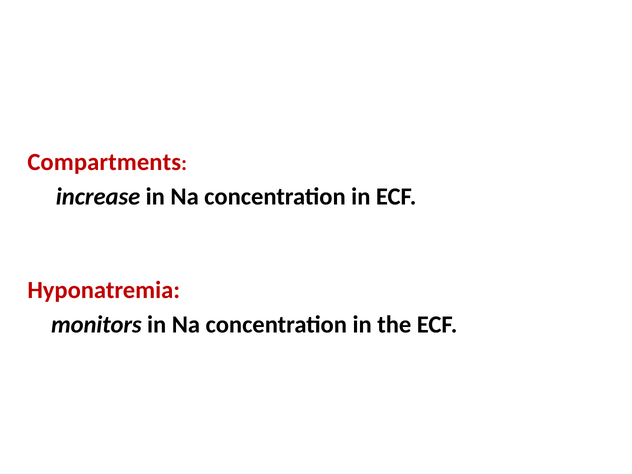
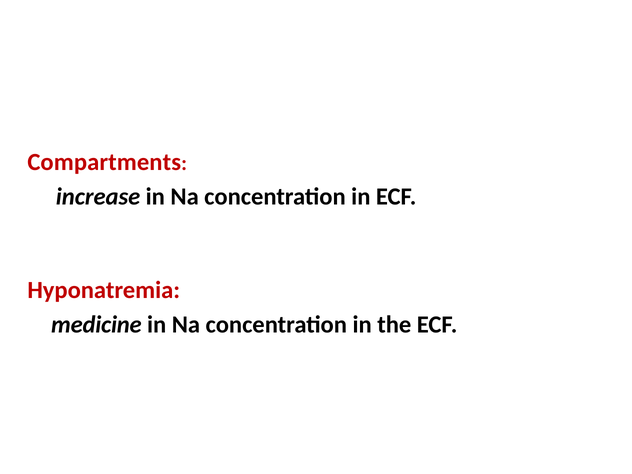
monitors: monitors -> medicine (96, 324)
